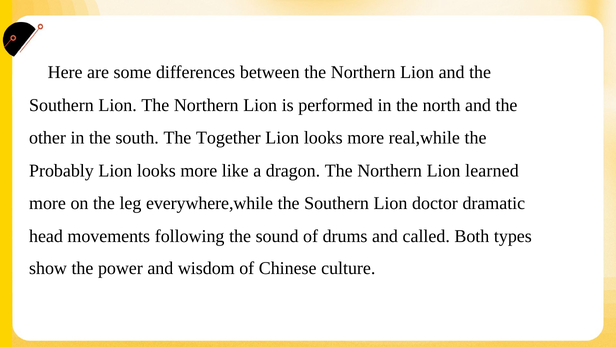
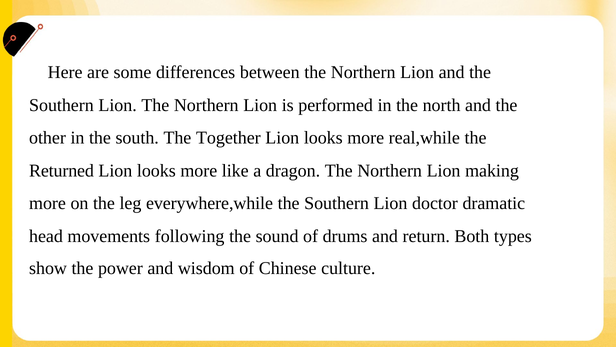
Probably: Probably -> Returned (61, 170)
learned: learned -> making (492, 170)
called: called -> return (426, 236)
